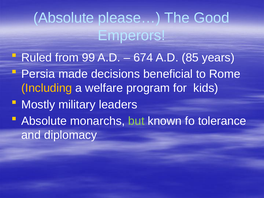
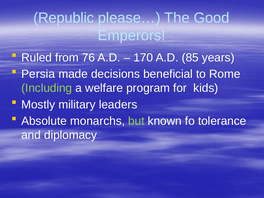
Absolute: Absolute -> Republic (64, 18)
99: 99 -> 76 (88, 58)
674: 674 -> 170 (143, 58)
Including colour: yellow -> light green (47, 88)
